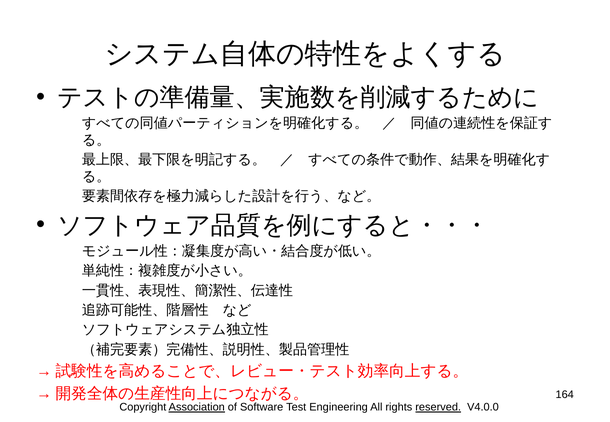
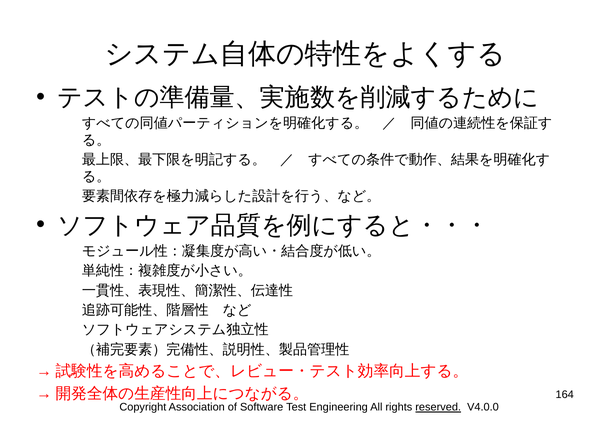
Association underline: present -> none (197, 408)
